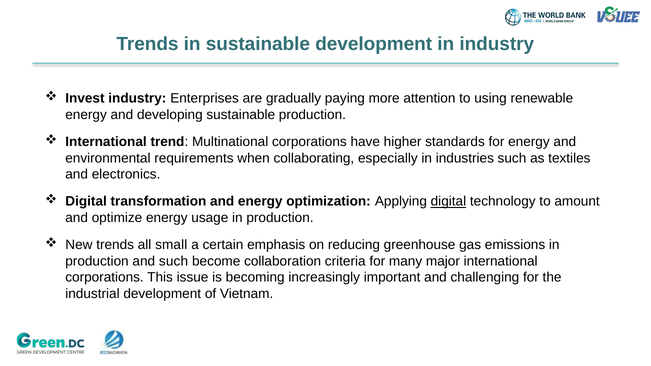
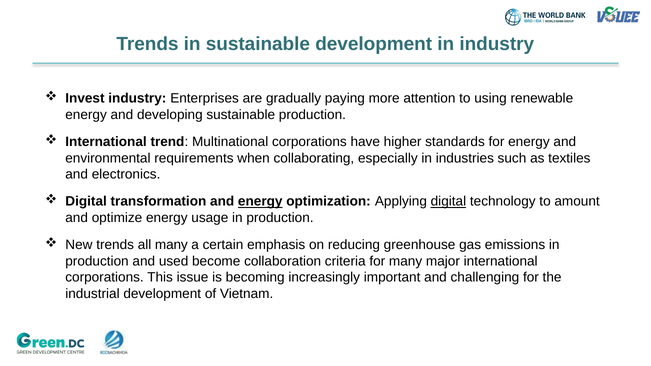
energy underline: none -> present (260, 202)
all small: small -> many (171, 245)
and such: such -> used (174, 261)
